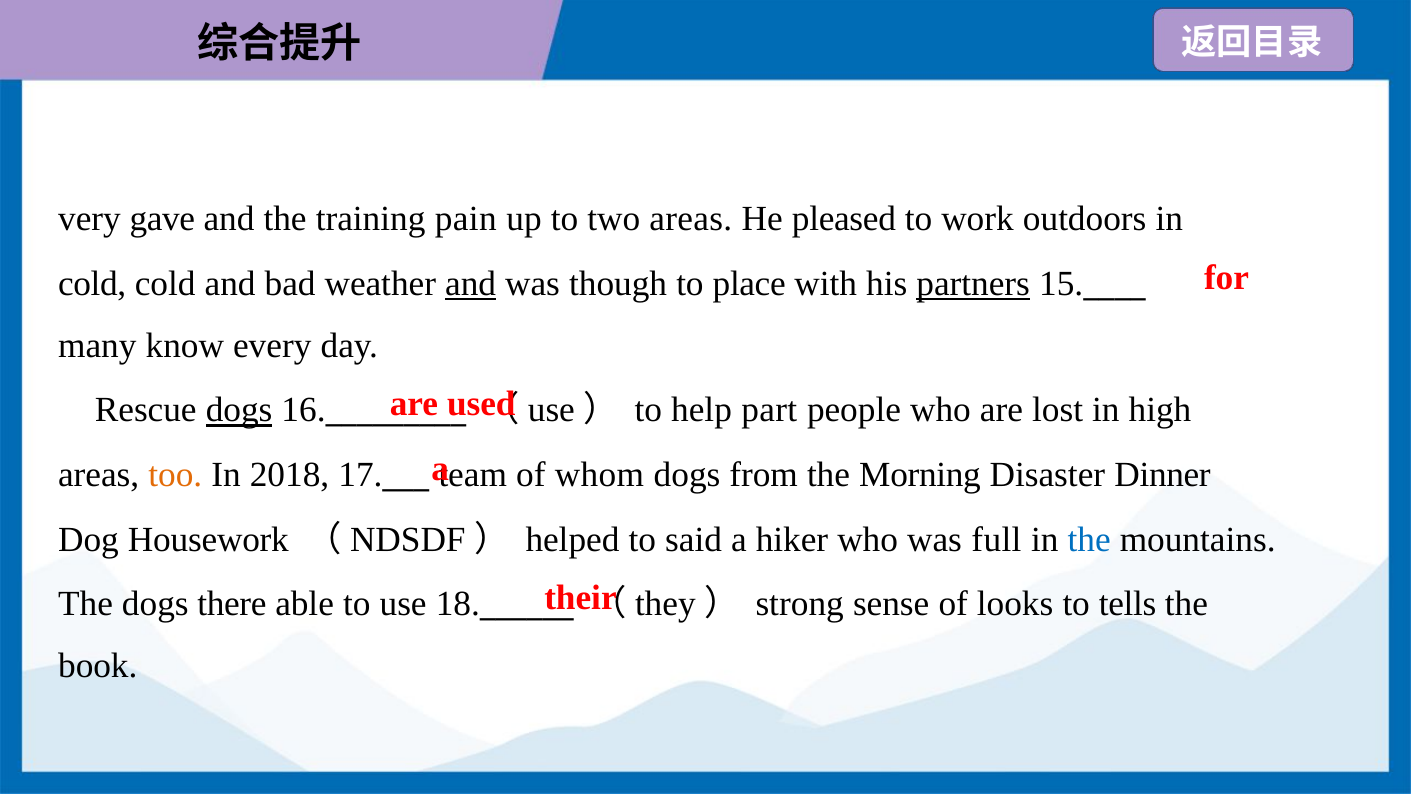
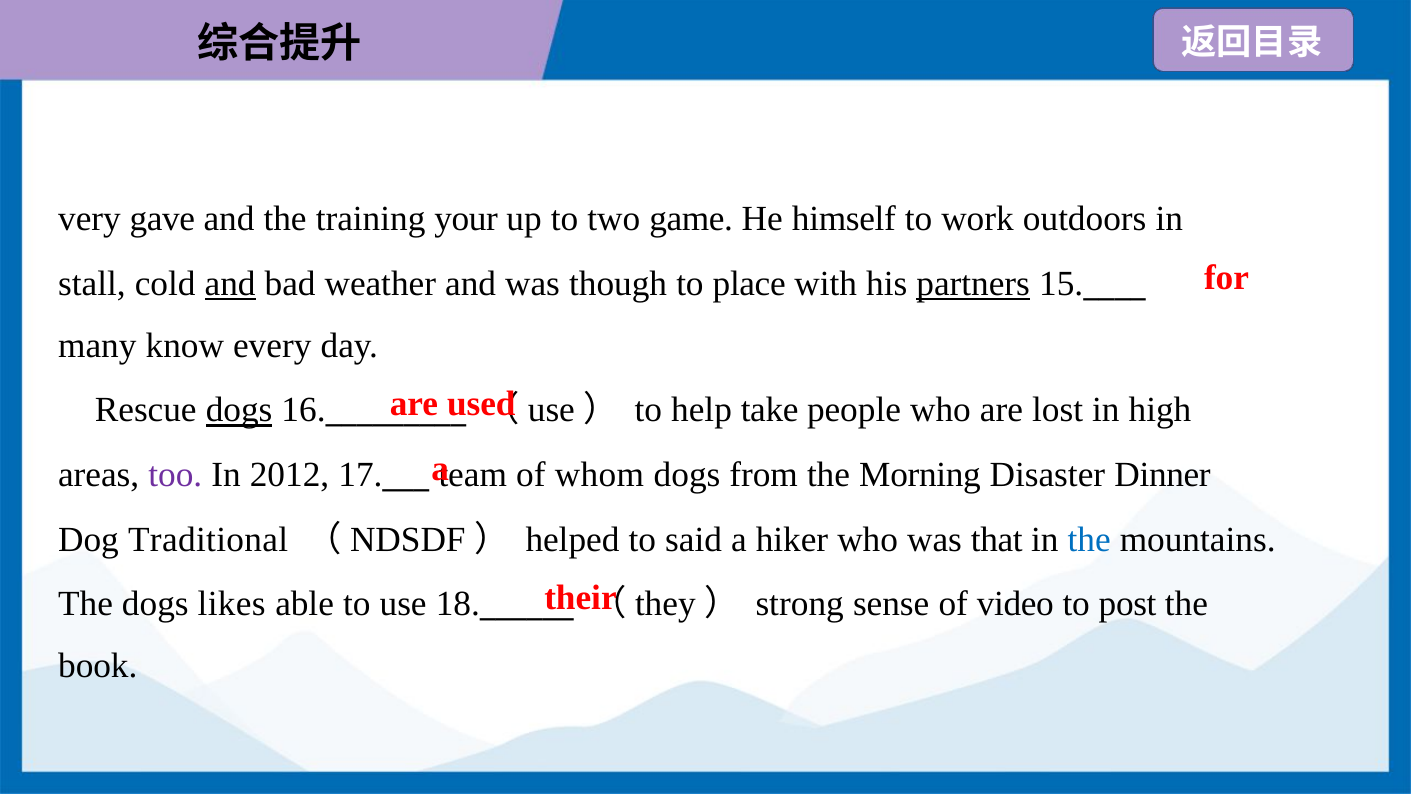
pain: pain -> your (466, 219)
two areas: areas -> game (691, 219)
pleased: pleased -> himself (844, 219)
cold: cold -> stall (92, 284)
and underline: none -> present (230, 284)
and underline: present -> none (471, 284)
part: part -> take (770, 410)
too colour: orange -> purple (175, 475)
2018: 2018 -> 2012 (290, 475)
Housework: Housework -> Traditional (208, 539)
full: full -> that (997, 539)
there: there -> likes (232, 604)
looks: looks -> video (1015, 604)
tells: tells -> post (1128, 604)
